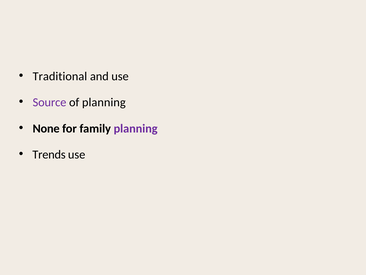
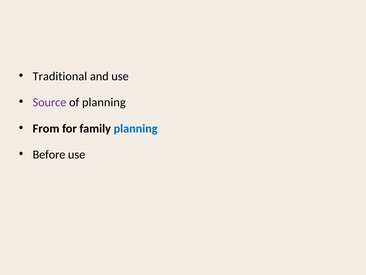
None: None -> From (46, 128)
planning colour: purple -> blue (136, 128)
Trends: Trends -> Before (49, 154)
